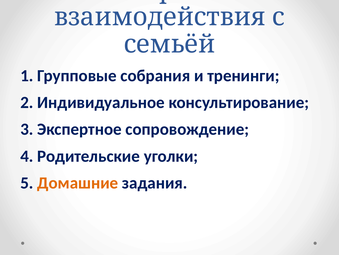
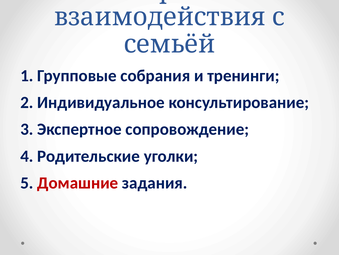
Домашние colour: orange -> red (78, 183)
